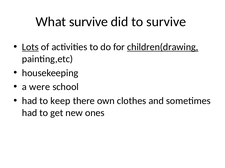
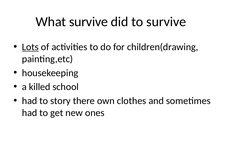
children(drawing underline: present -> none (163, 47)
were: were -> killed (40, 87)
keep: keep -> story (60, 101)
